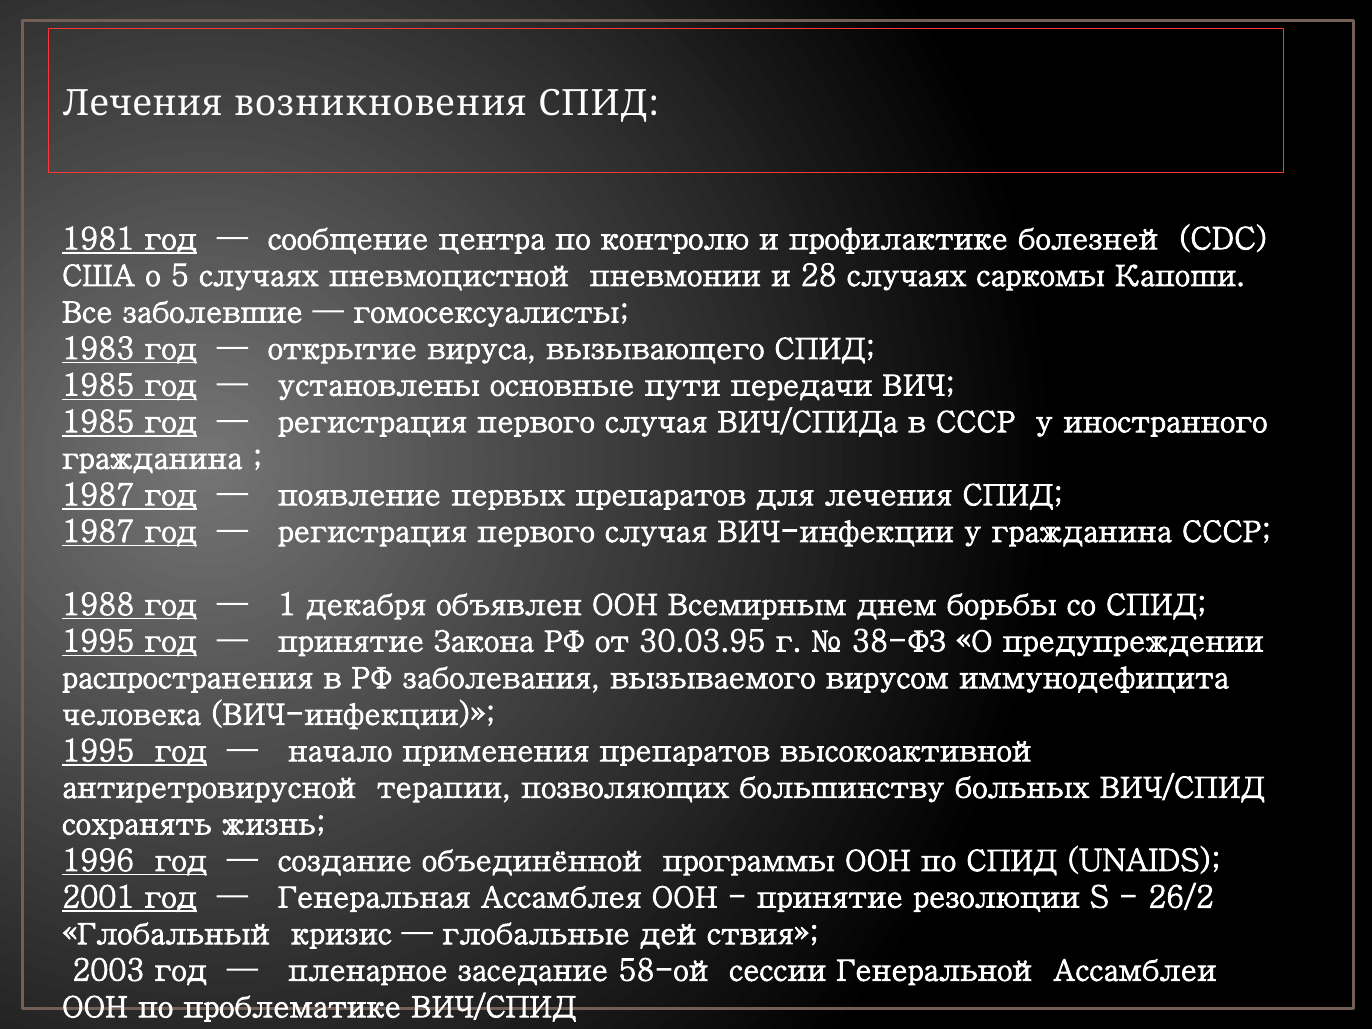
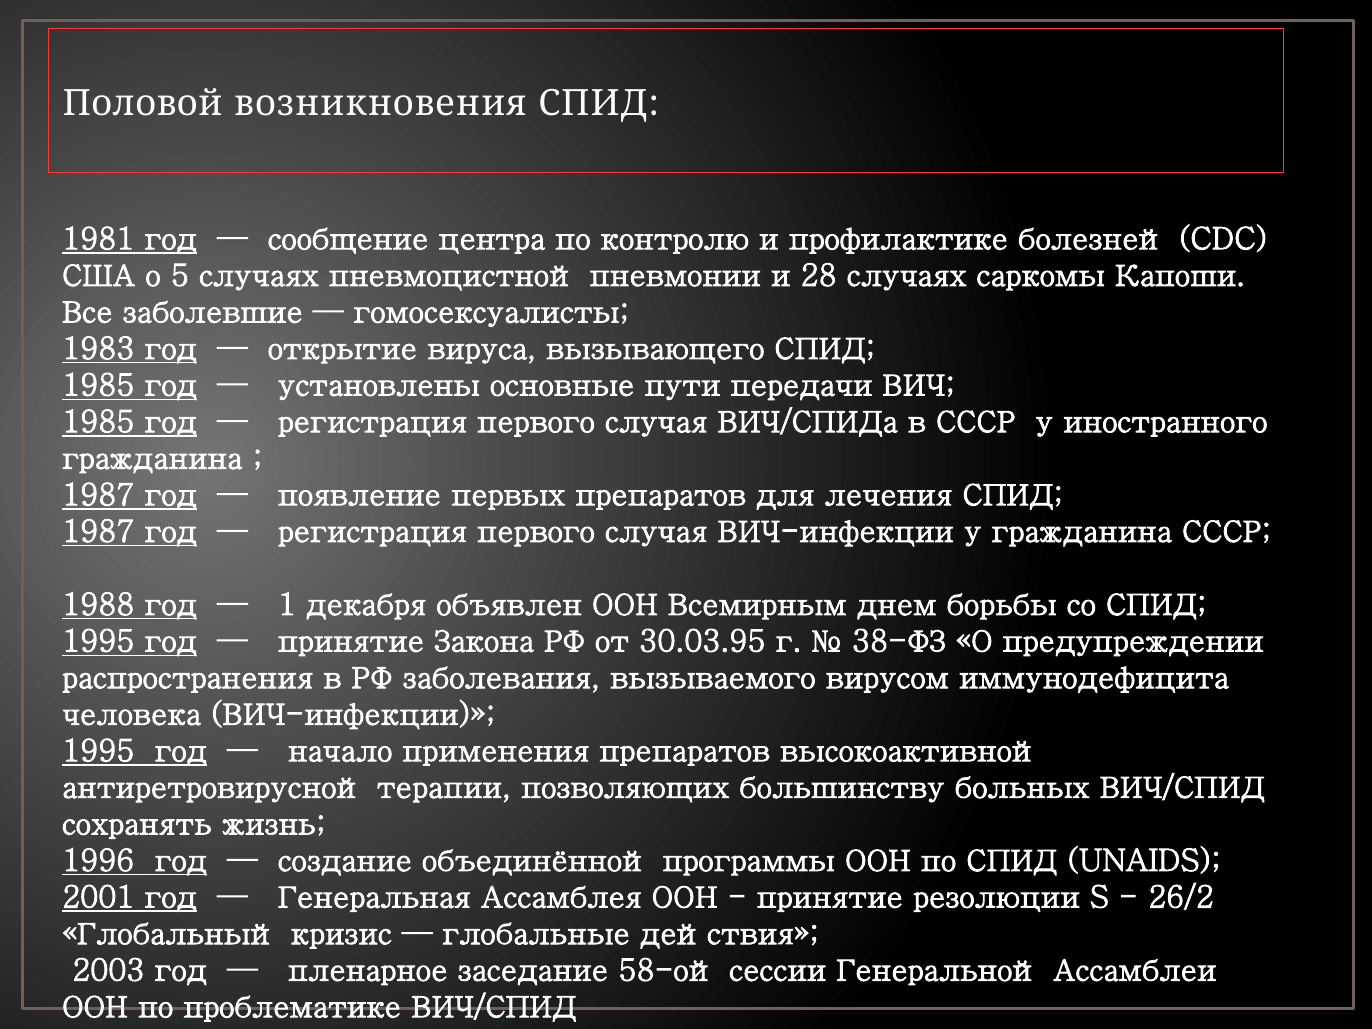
Лечения: Лечения -> Половой (143, 103)
